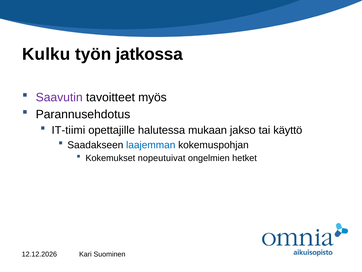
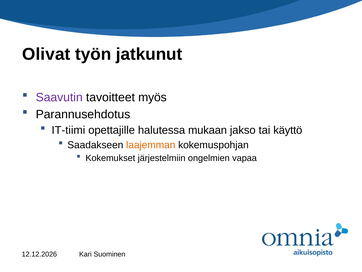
Kulku: Kulku -> Olivat (46, 54)
jatkossa: jatkossa -> jatkunut (149, 54)
laajemman colour: blue -> orange (151, 145)
nopeutuivat: nopeutuivat -> järjestelmiin (162, 158)
hetket: hetket -> vapaa (245, 158)
